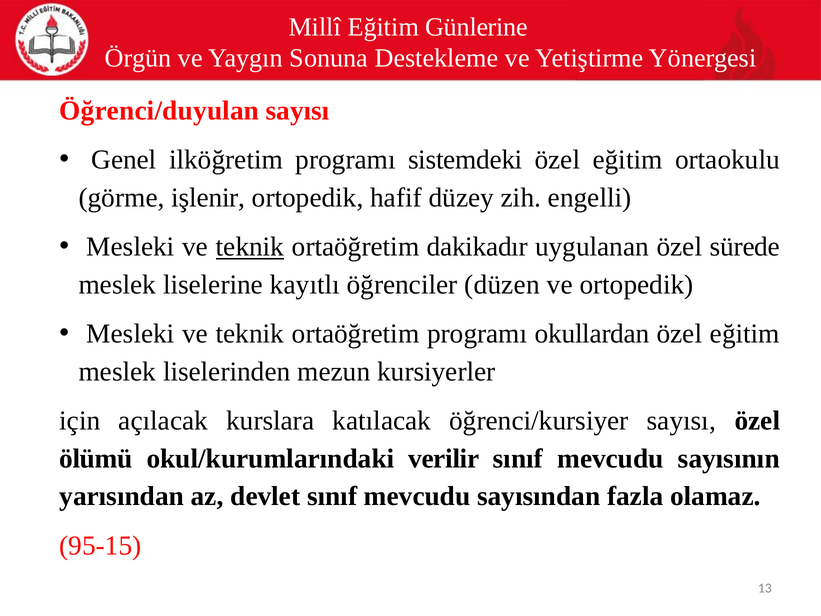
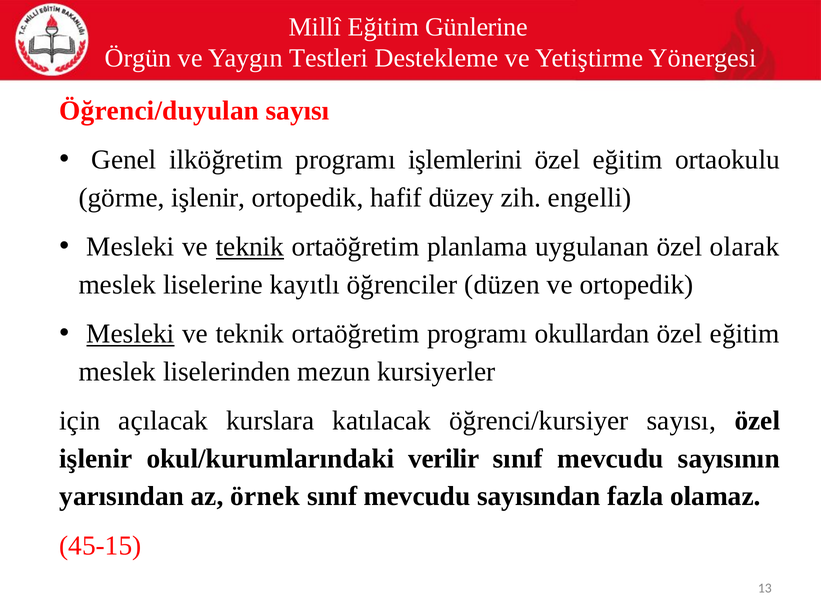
Sonuna: Sonuna -> Testleri (329, 58)
sistemdeki: sistemdeki -> işlemlerini (465, 160)
dakikadır: dakikadır -> planlama (477, 247)
sürede: sürede -> olarak (745, 247)
Mesleki underline: none -> present (131, 334)
ölümü: ölümü -> işlenir (96, 458)
devlet: devlet -> örnek (265, 496)
95-15: 95-15 -> 45-15 (100, 545)
